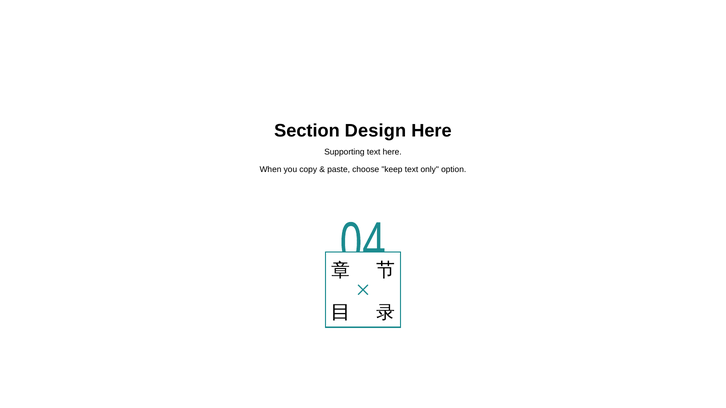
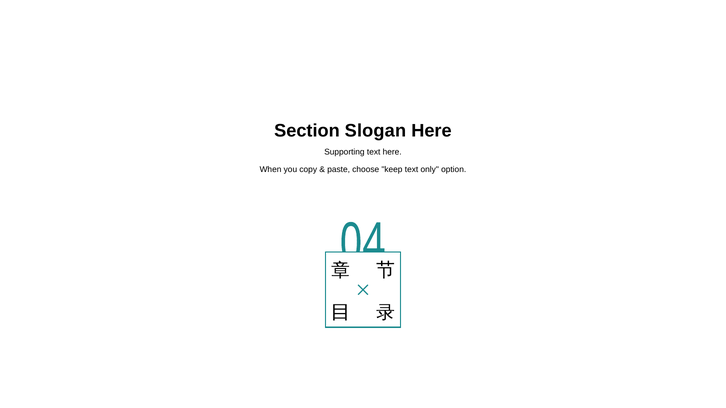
Design: Design -> Slogan (375, 131)
